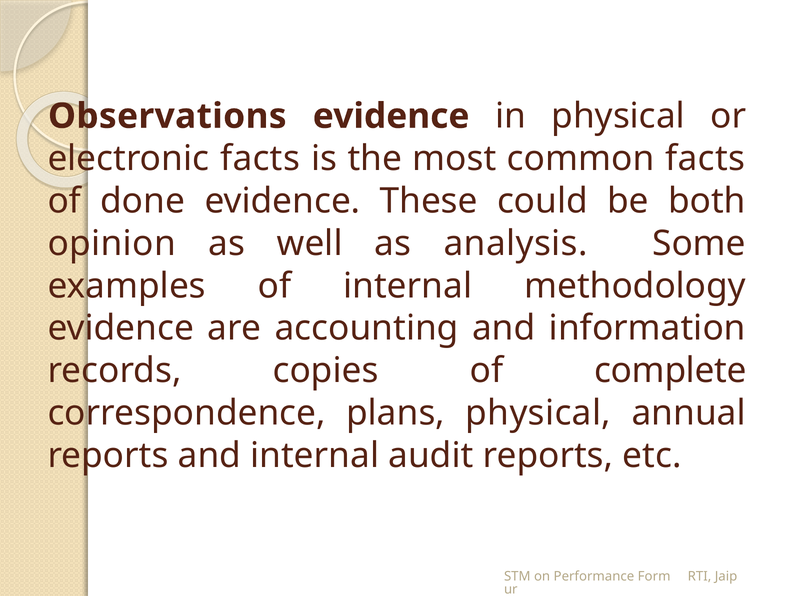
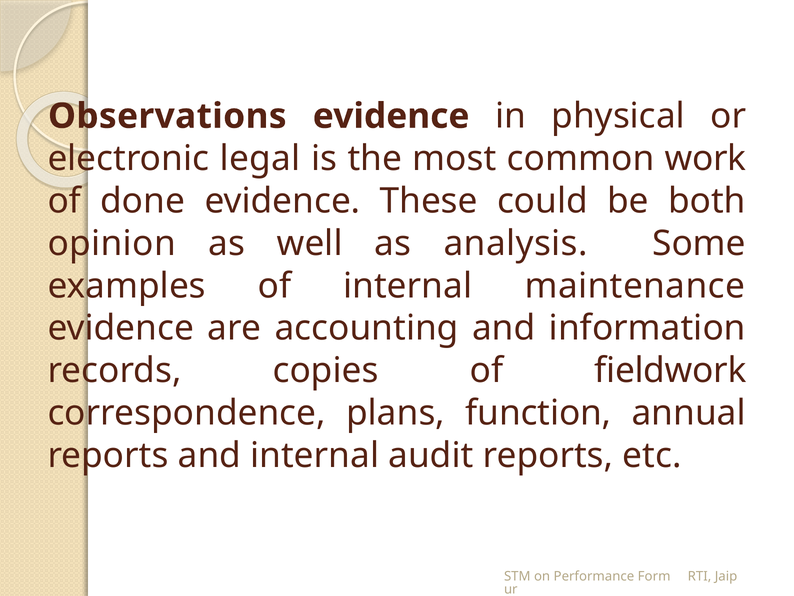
electronic facts: facts -> legal (260, 159)
common facts: facts -> work (705, 159)
methodology: methodology -> maintenance (635, 286)
complete: complete -> fieldwork (670, 370)
plans physical: physical -> function (538, 413)
